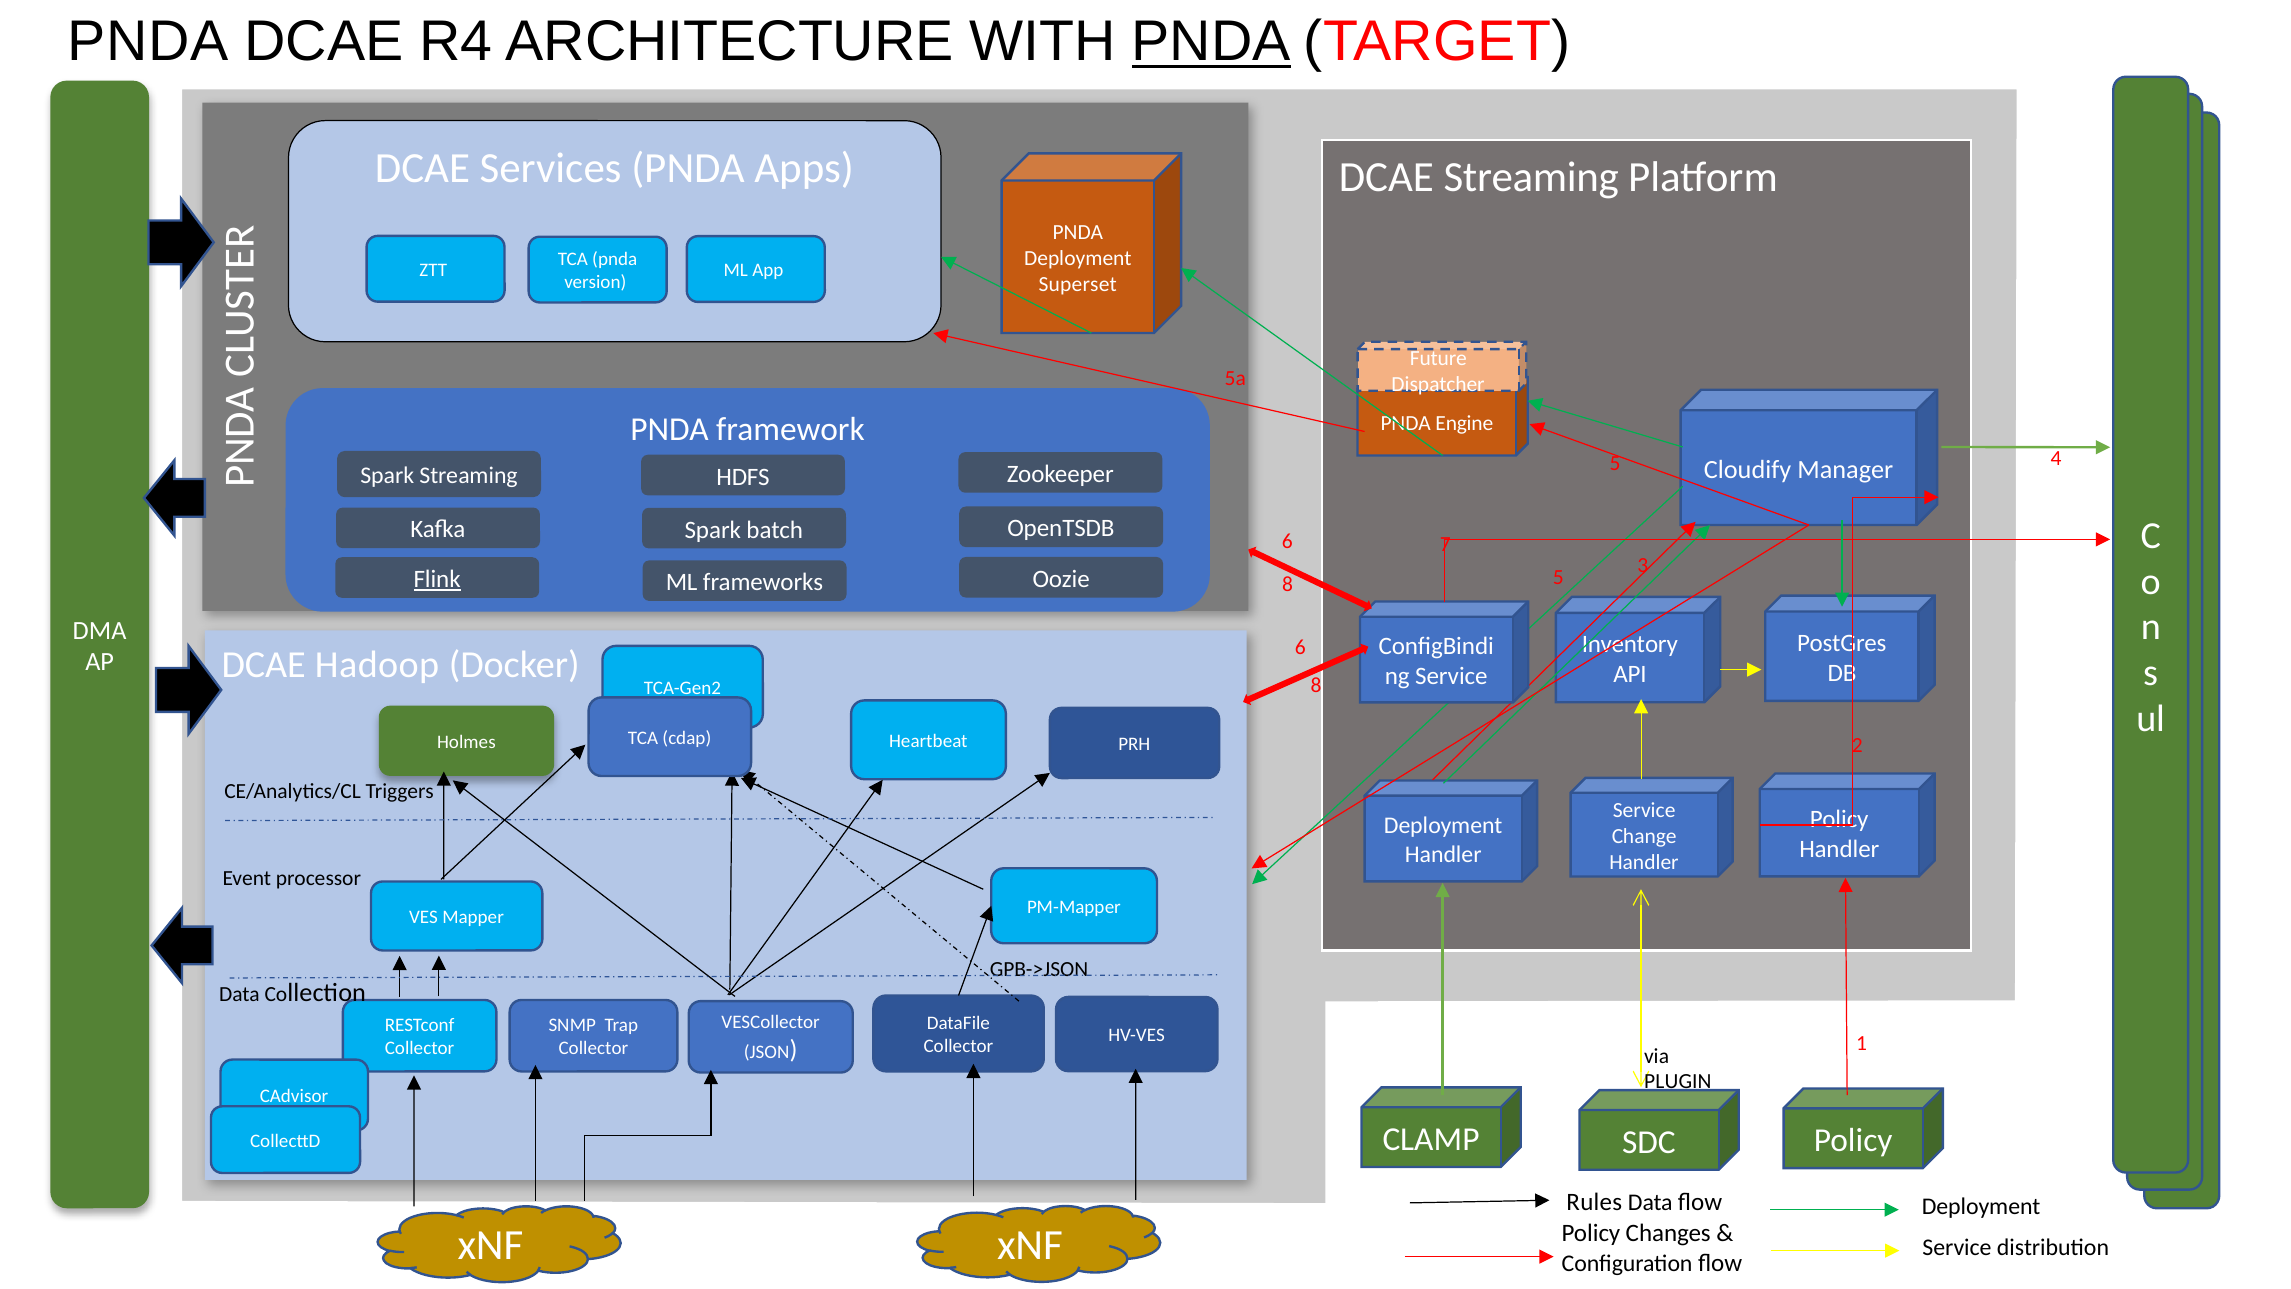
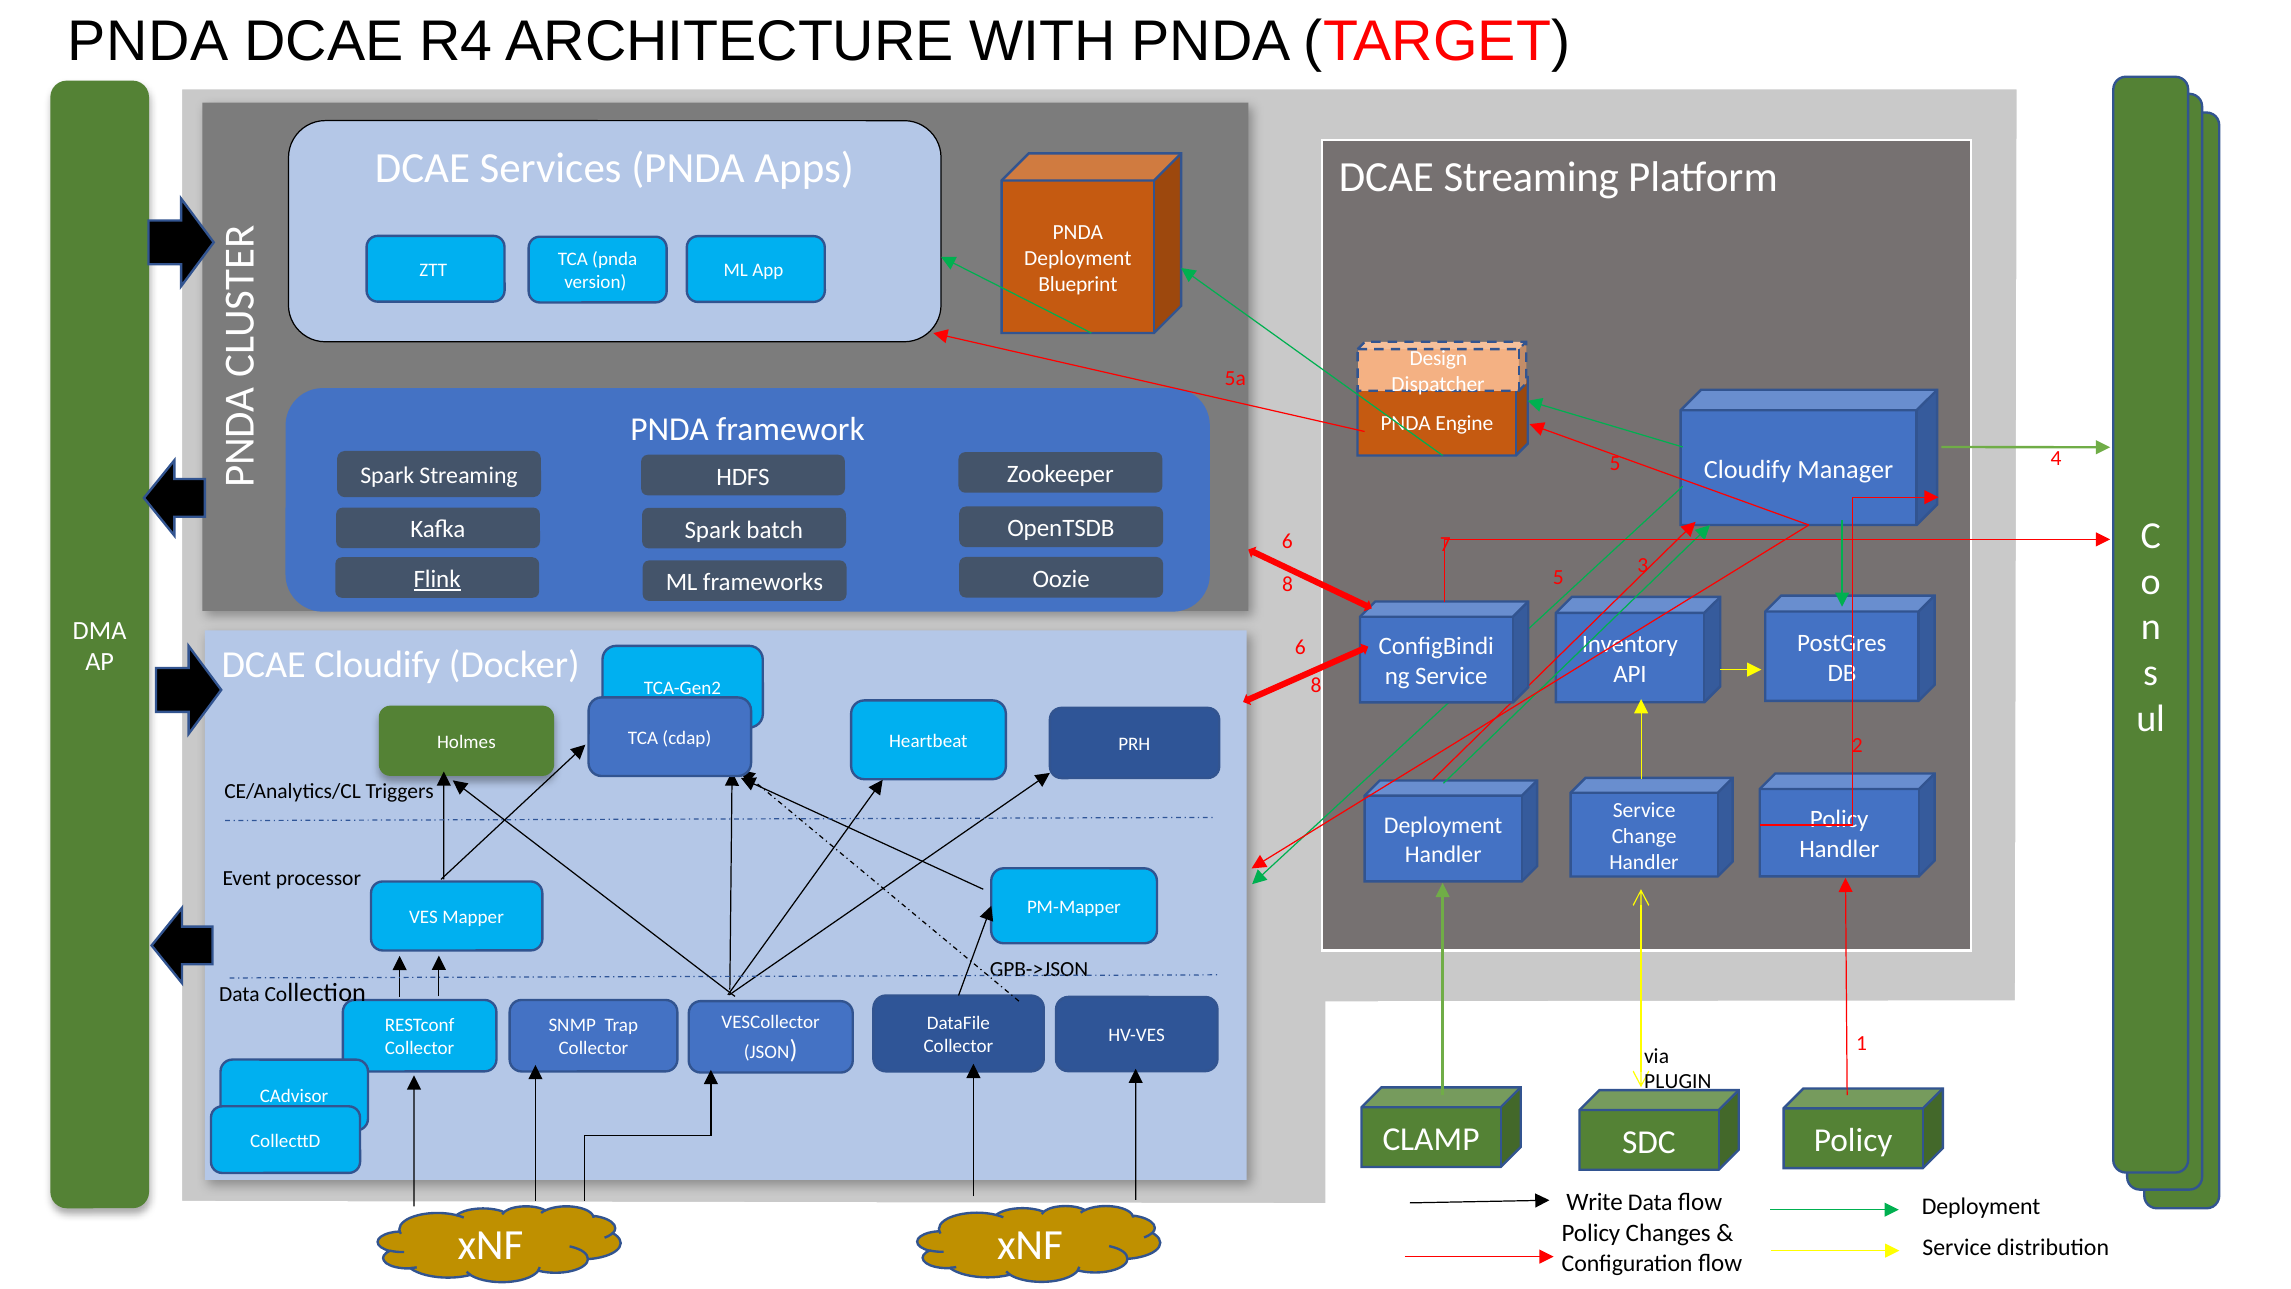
PNDA underline: present -> none (1211, 42)
Superset: Superset -> Blueprint (1078, 284)
Future: Future -> Design (1438, 358)
DCAE Hadoop: Hadoop -> Cloudify (377, 664)
Rules: Rules -> Write (1595, 1202)
